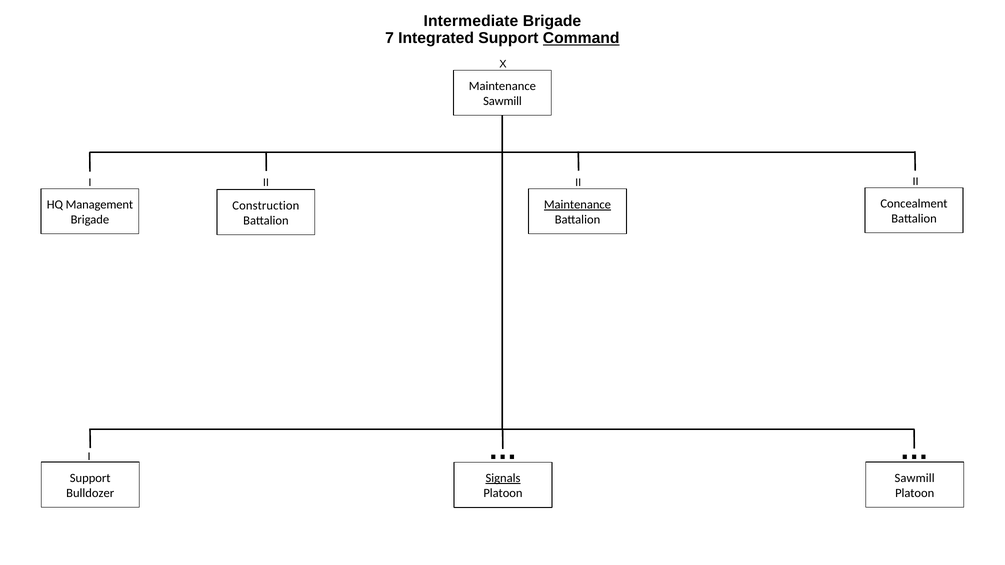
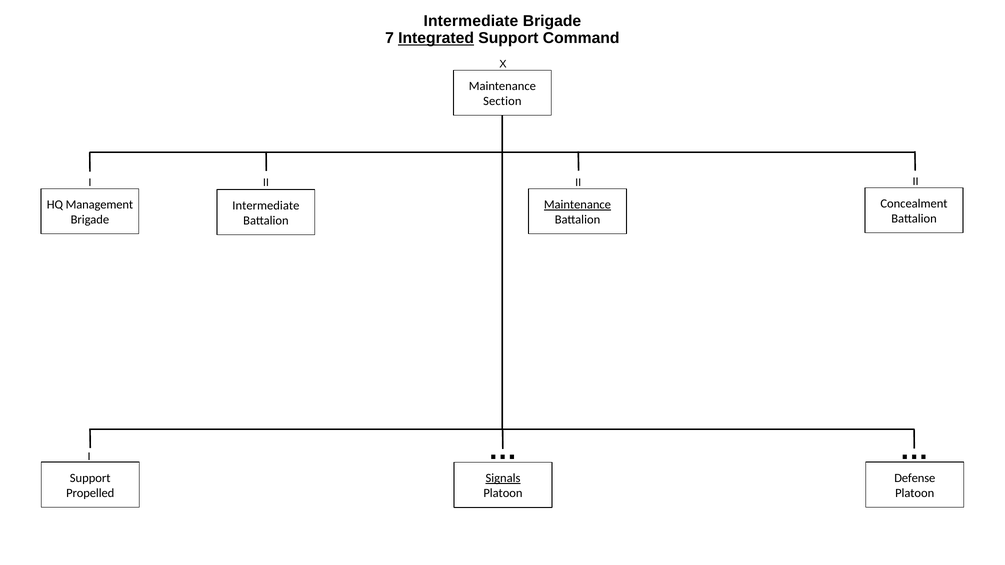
Integrated underline: none -> present (436, 38)
Command underline: present -> none (581, 38)
Sawmill: Sawmill -> Section (502, 101)
Construction: Construction -> Intermediate (266, 206)
Sawmill: Sawmill -> Defense (915, 478)
Bulldozer: Bulldozer -> Propelled (90, 493)
